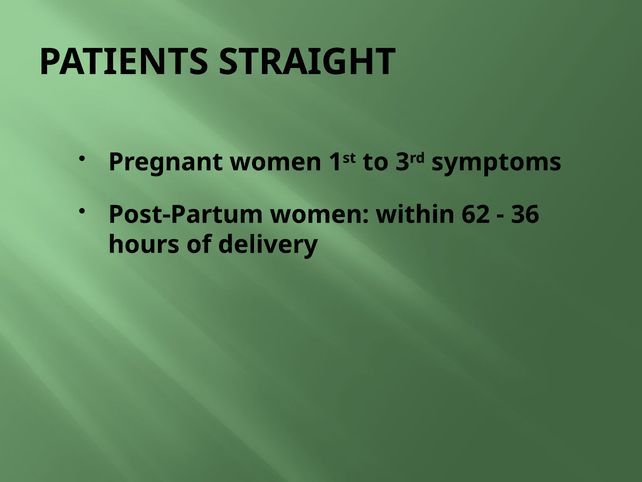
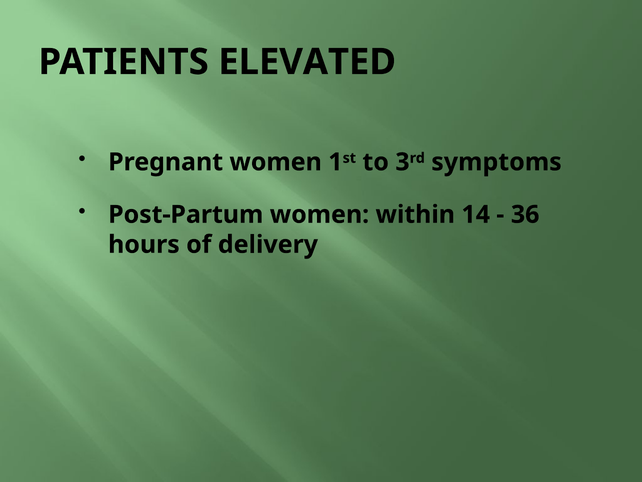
STRAIGHT: STRAIGHT -> ELEVATED (307, 62)
62: 62 -> 14 (476, 214)
